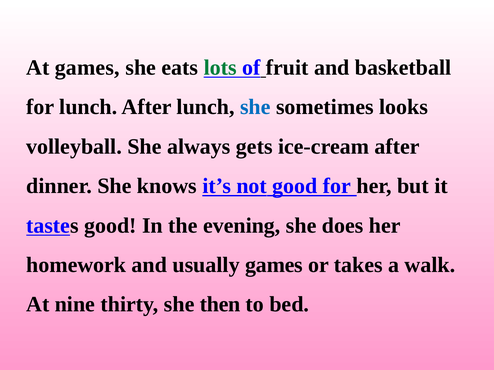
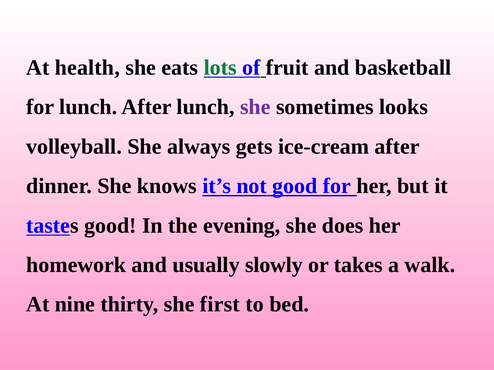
At games: games -> health (87, 68)
she colour: blue -> purple (255, 107)
usually games: games -> slowly (274, 265)
then: then -> first (220, 305)
